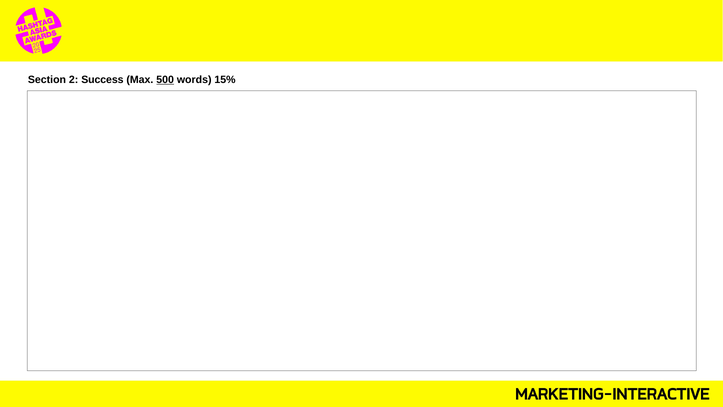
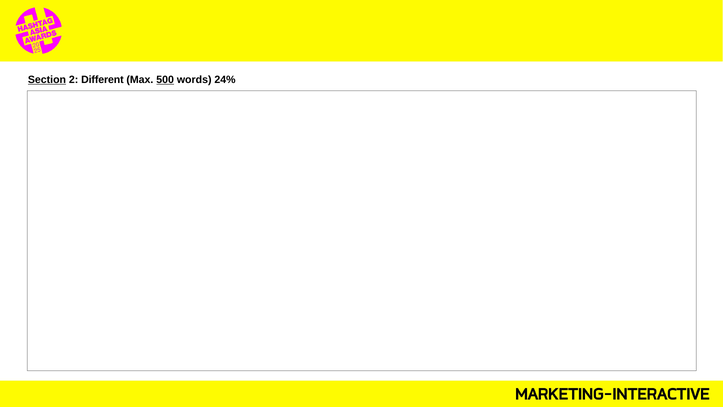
Section underline: none -> present (47, 80)
Success: Success -> Different (102, 80)
15%: 15% -> 24% (225, 80)
